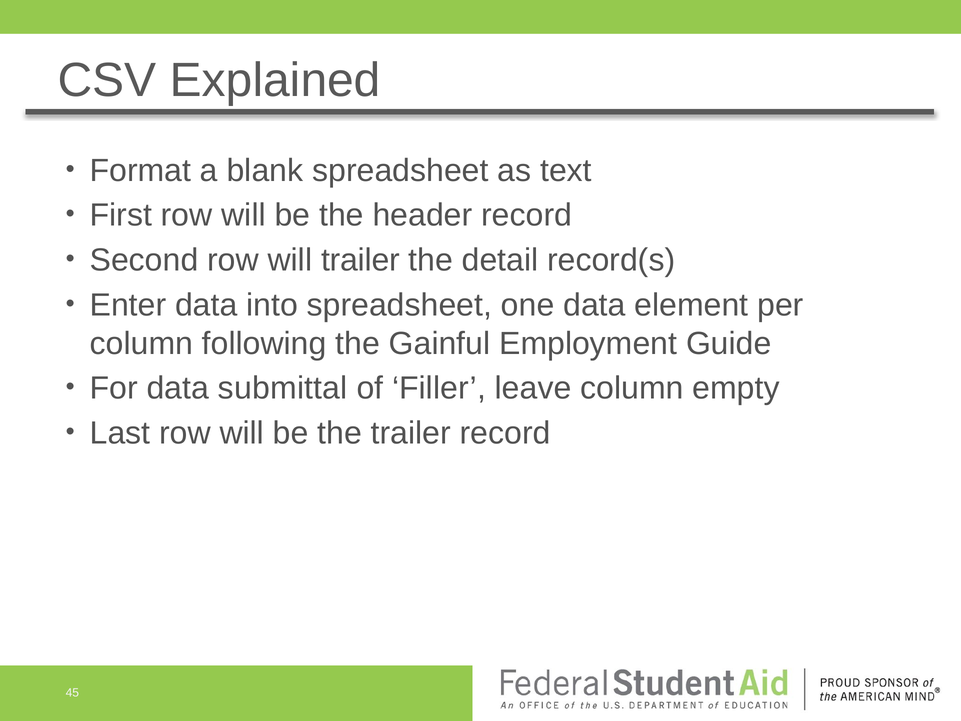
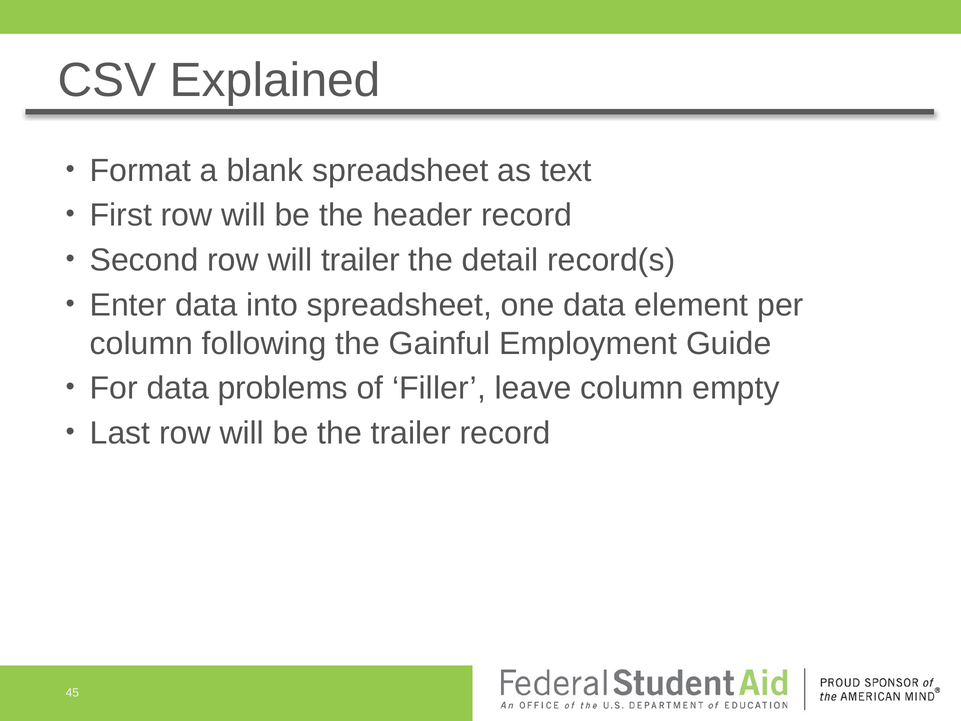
submittal: submittal -> problems (283, 388)
